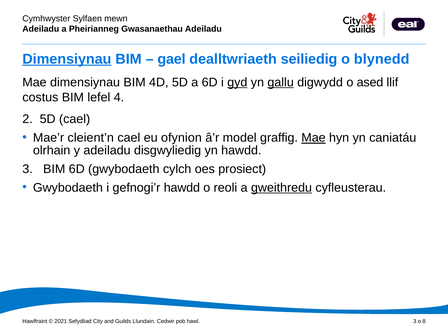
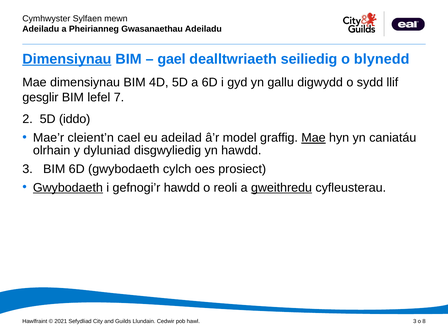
gyd underline: present -> none (237, 82)
gallu underline: present -> none (281, 82)
ased: ased -> sydd (370, 82)
costus: costus -> gesglir (40, 97)
4: 4 -> 7 (119, 97)
5D cael: cael -> iddo (75, 119)
ofynion: ofynion -> adeilad (181, 138)
y adeiladu: adeiladu -> dyluniad (107, 150)
Gwybodaeth underline: none -> present (68, 188)
